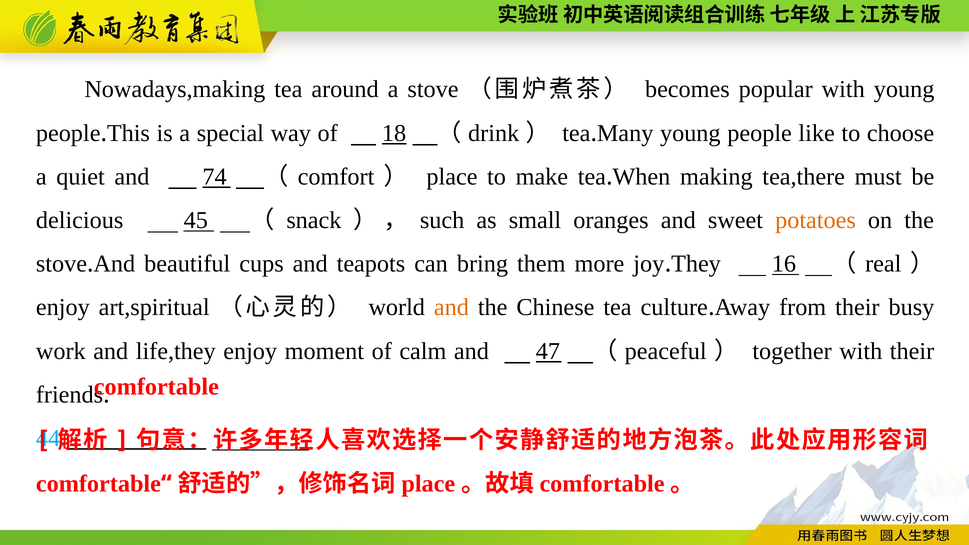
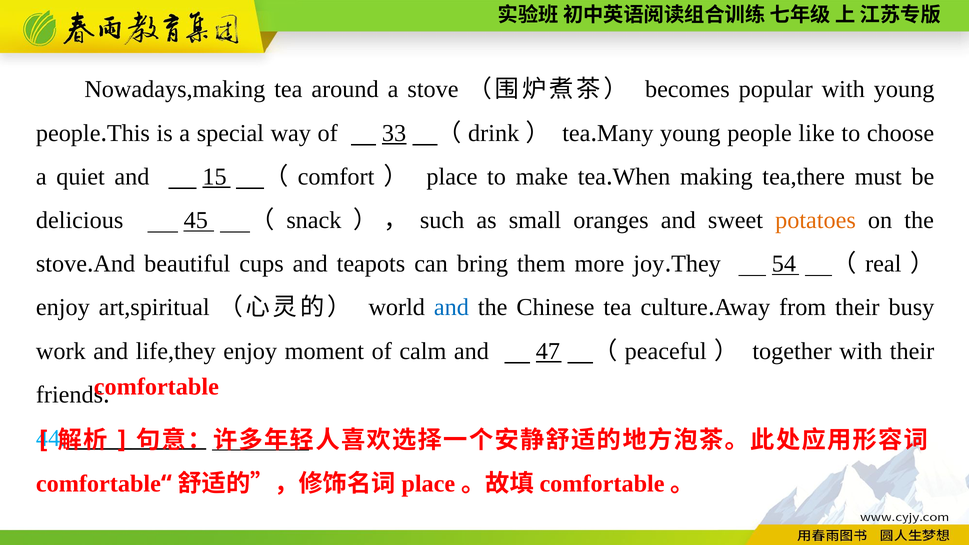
18: 18 -> 33 (394, 133)
74: 74 -> 15 (215, 177)
16: 16 -> 54 (784, 264)
and colour: orange -> blue (451, 308)
